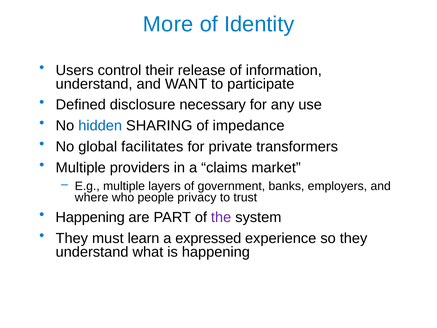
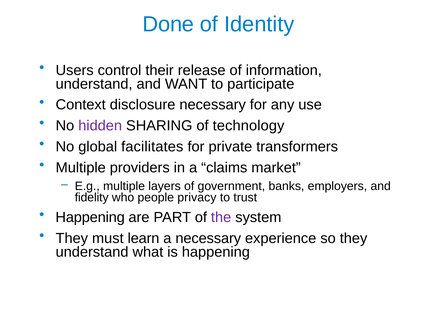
More: More -> Done (168, 24)
Defined: Defined -> Context (81, 105)
hidden colour: blue -> purple (100, 126)
impedance: impedance -> technology (249, 126)
where: where -> fidelity (92, 197)
a expressed: expressed -> necessary (208, 238)
